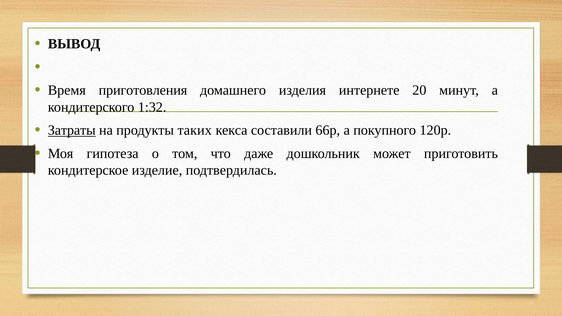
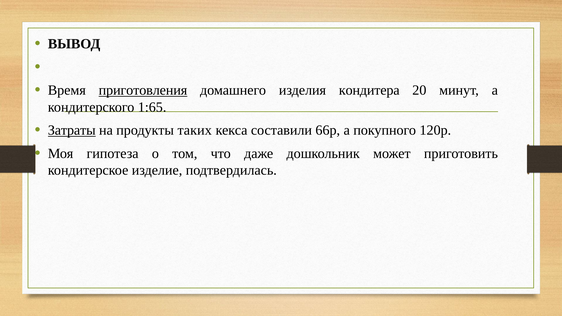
приготовления underline: none -> present (143, 90)
интернете: интернете -> кондитера (369, 90)
1:32: 1:32 -> 1:65 (152, 107)
